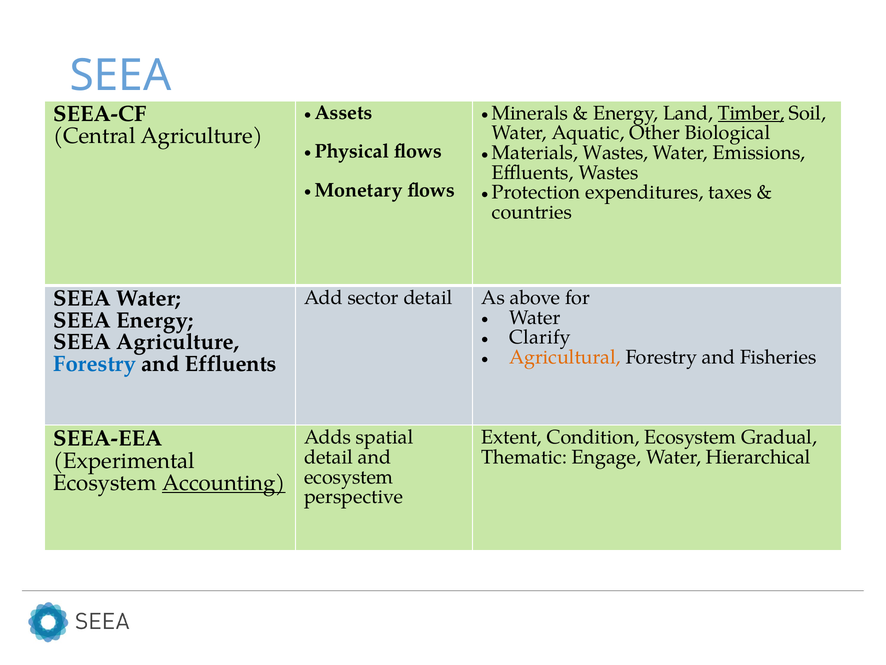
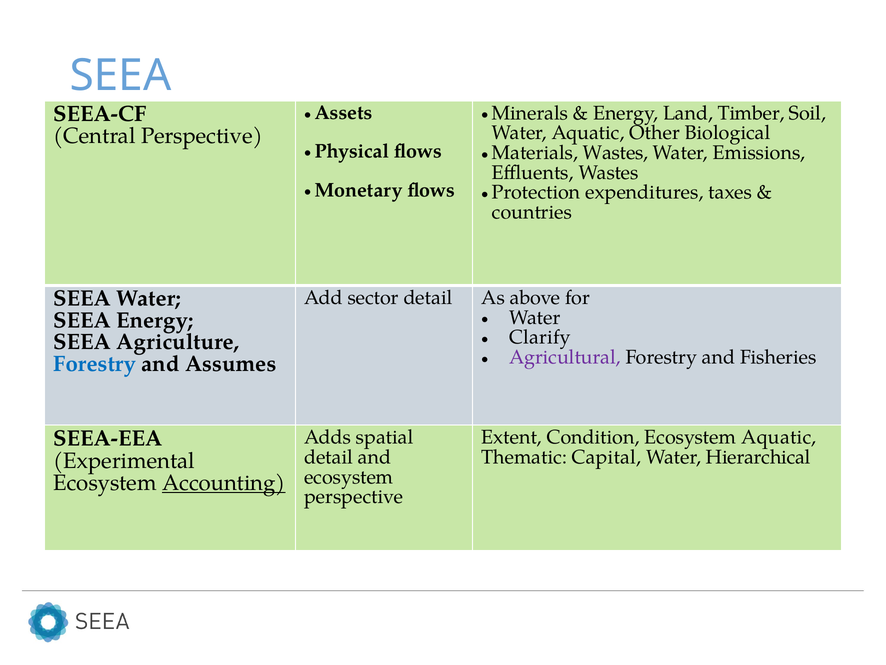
Timber underline: present -> none (751, 113)
Central Agriculture: Agriculture -> Perspective (202, 136)
Agricultural colour: orange -> purple (565, 357)
and Effluents: Effluents -> Assumes (231, 363)
Ecosystem Gradual: Gradual -> Aquatic (779, 437)
Engage: Engage -> Capital (606, 457)
